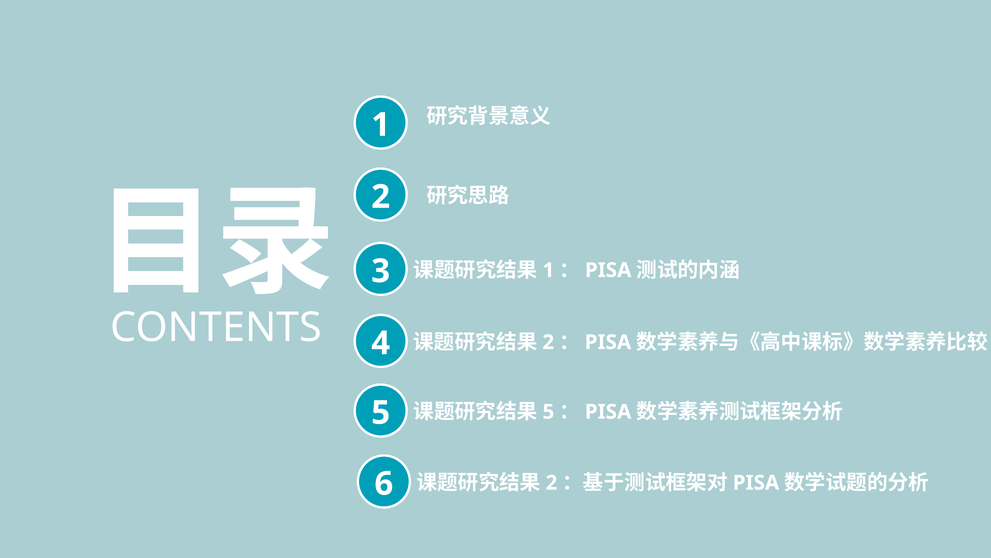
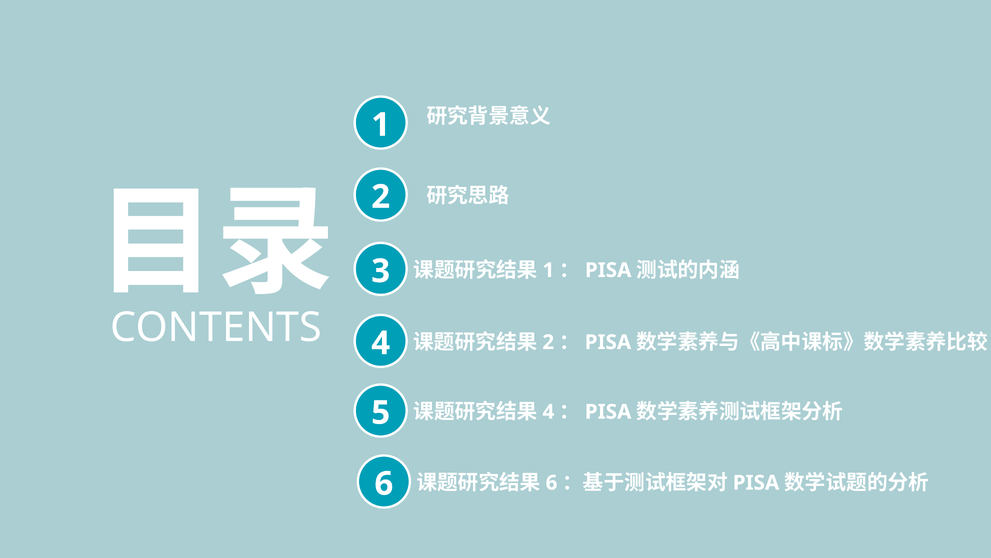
5: 5 -> 4 (548, 411)
2: 2 -> 6 (552, 482)
